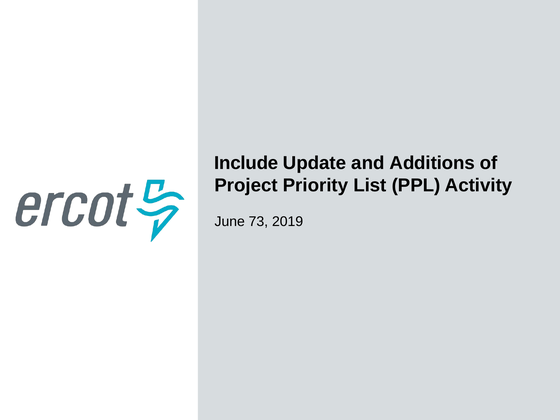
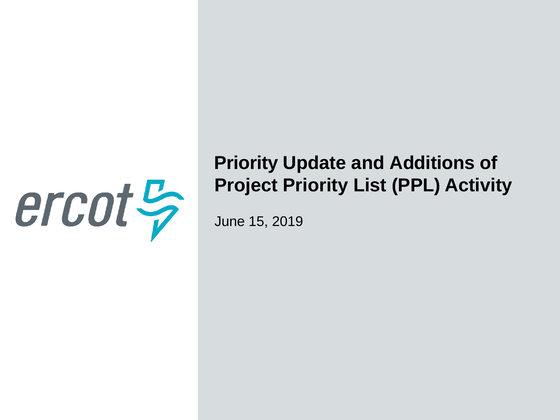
Include: Include -> Priority (246, 163)
73: 73 -> 15 (258, 222)
